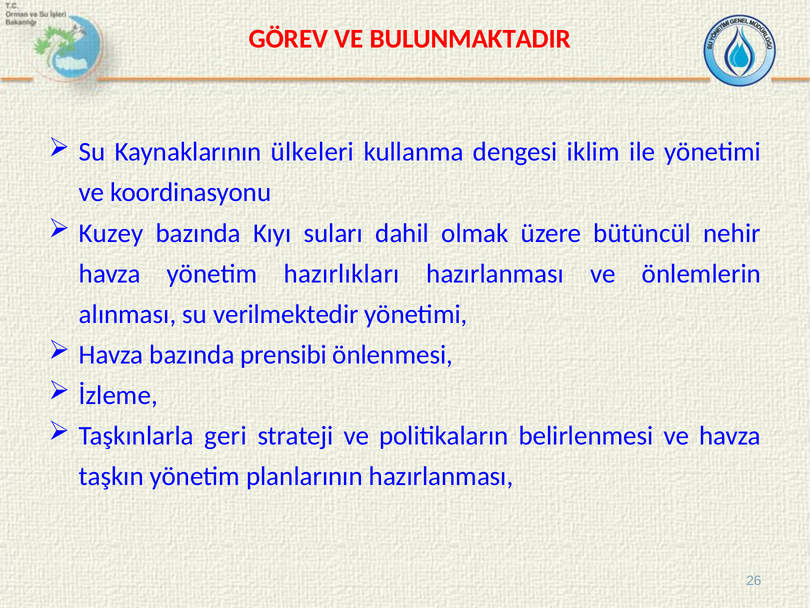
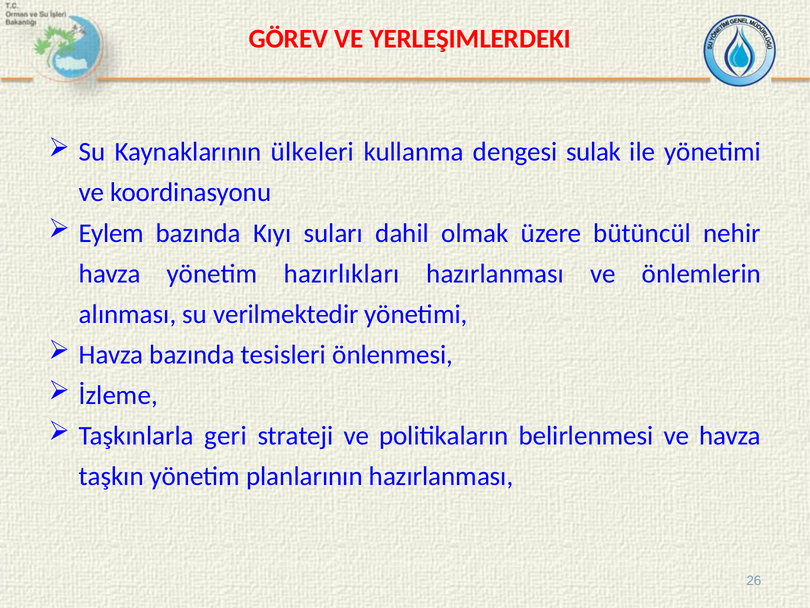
BULUNMAKTADIR: BULUNMAKTADIR -> YERLEŞIMLERDEKI (470, 39)
iklim: iklim -> sulak (594, 152)
Kuzey: Kuzey -> Eylem (111, 233)
prensibi: prensibi -> tesisleri (283, 354)
